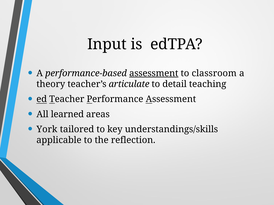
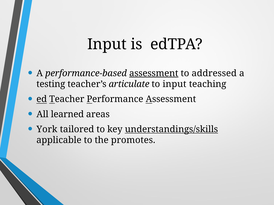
classroom: classroom -> addressed (214, 73)
theory: theory -> testing (51, 84)
to detail: detail -> input (174, 84)
understandings/skills underline: none -> present (171, 130)
reflection: reflection -> promotes (133, 141)
